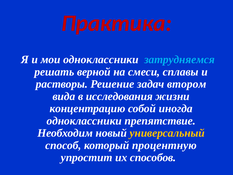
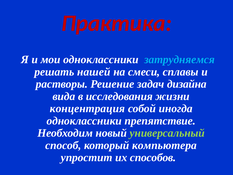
верной: верной -> нашей (94, 72)
втором: втором -> дизайна (187, 84)
концентрацию: концентрацию -> концентрация (87, 108)
универсальный colour: yellow -> light green (167, 133)
процентную: процентную -> компьютера (164, 145)
